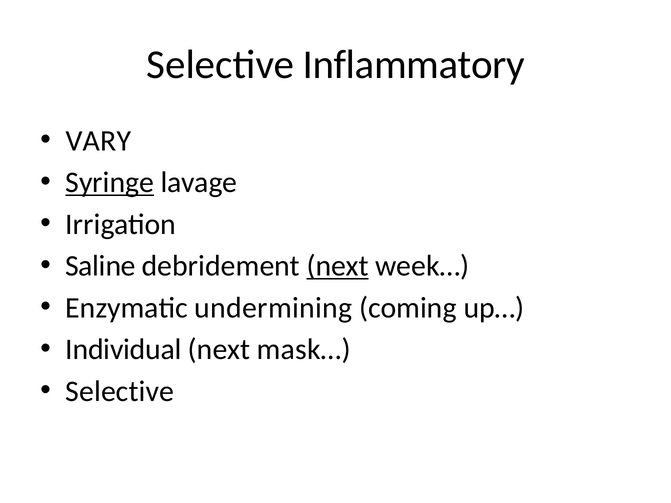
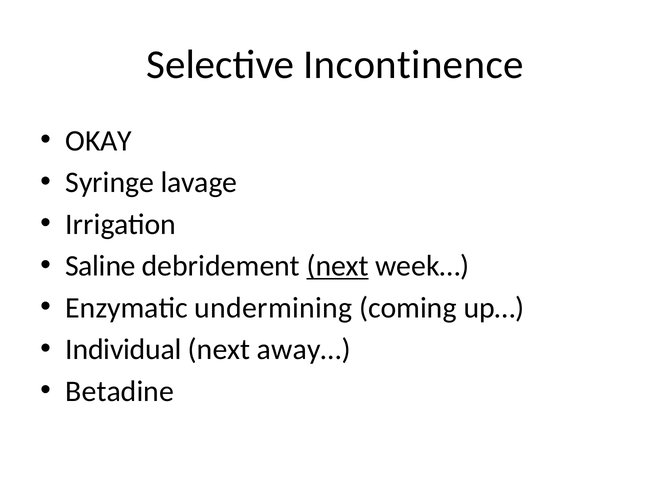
Inflammatory: Inflammatory -> Incontinence (413, 65)
VARY: VARY -> OKAY (99, 141)
Syringe underline: present -> none (110, 183)
mask…: mask… -> away… (304, 350)
Selective: Selective -> Betadine (120, 391)
